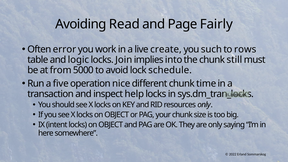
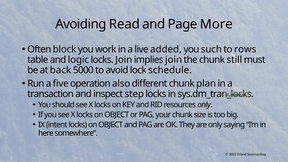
Fairly: Fairly -> More (216, 24)
error: error -> block (65, 49)
create: create -> added (166, 49)
implies into: into -> join (174, 60)
from: from -> back (61, 70)
nice: nice -> also (121, 83)
time: time -> plan (206, 83)
help: help -> step (134, 94)
